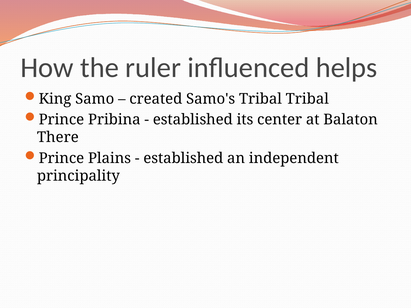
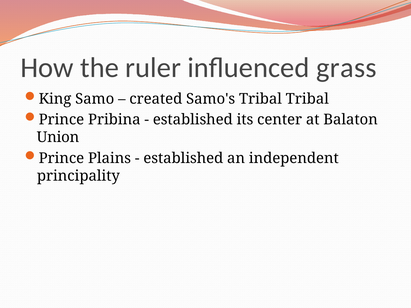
helps: helps -> grass (346, 68)
There: There -> Union (58, 138)
